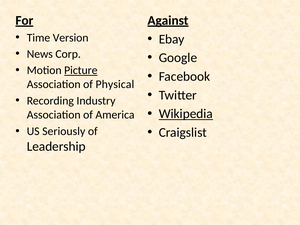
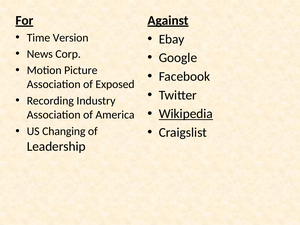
Picture underline: present -> none (81, 70)
Physical: Physical -> Exposed (115, 84)
Seriously: Seriously -> Changing (64, 131)
